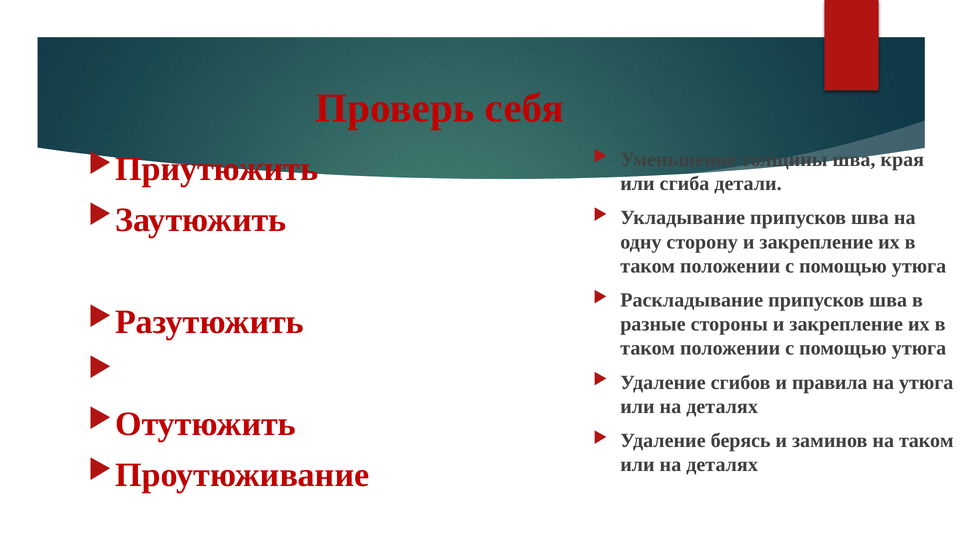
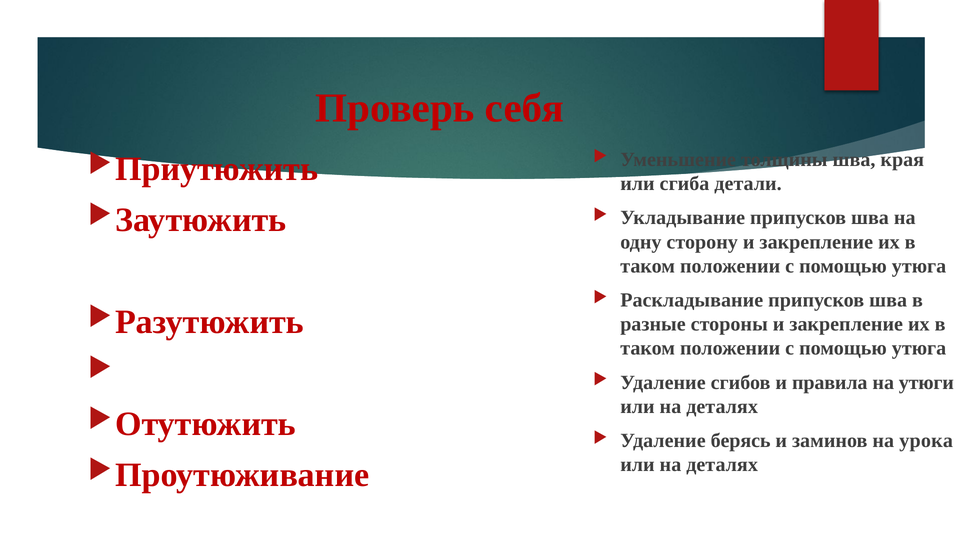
на утюга: утюга -> утюги (926, 382)
на таком: таком -> урока (926, 440)
